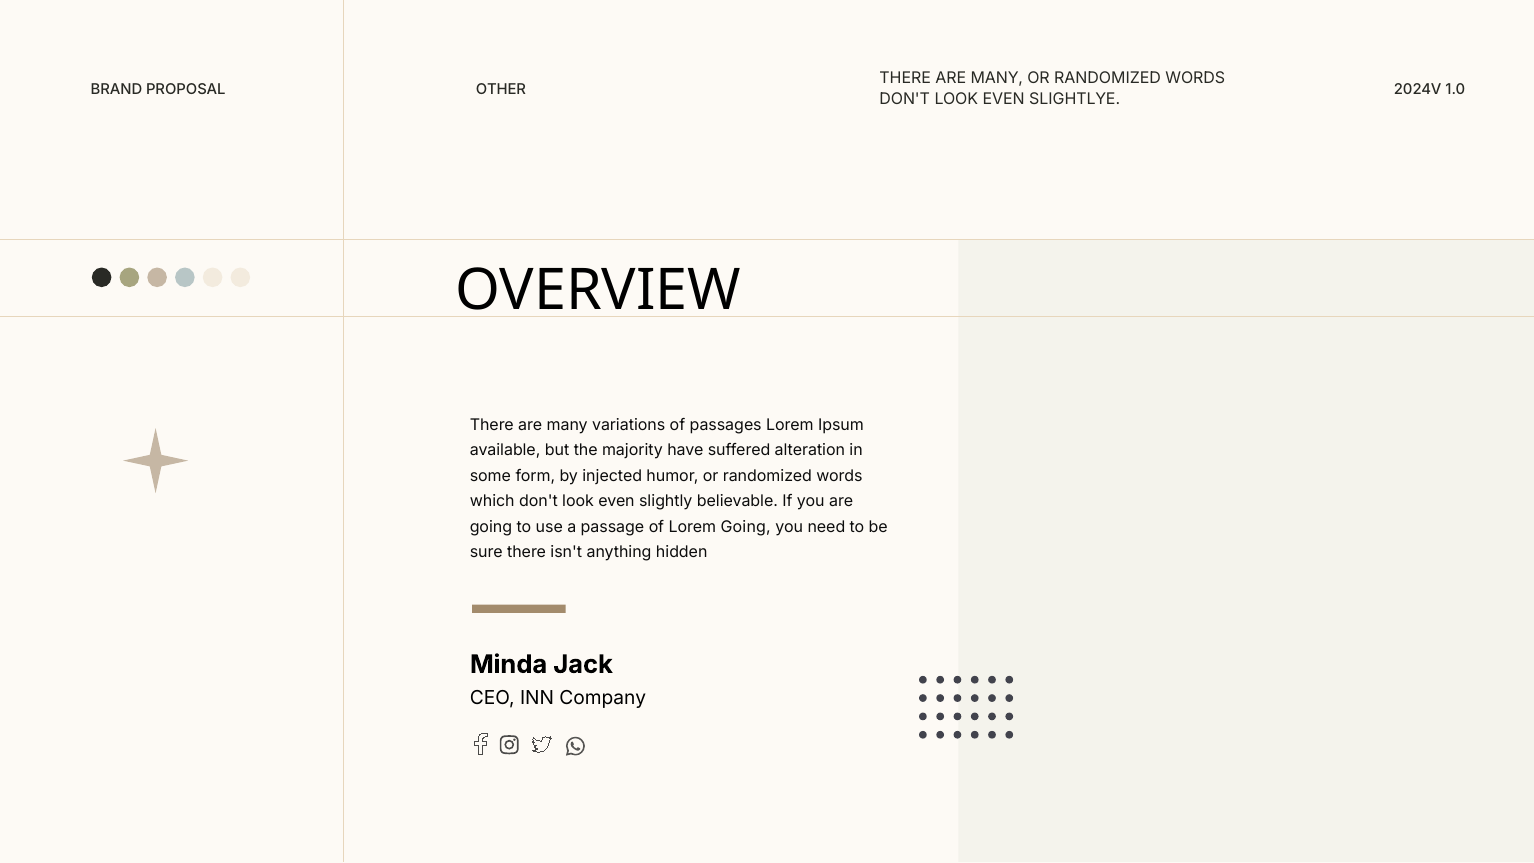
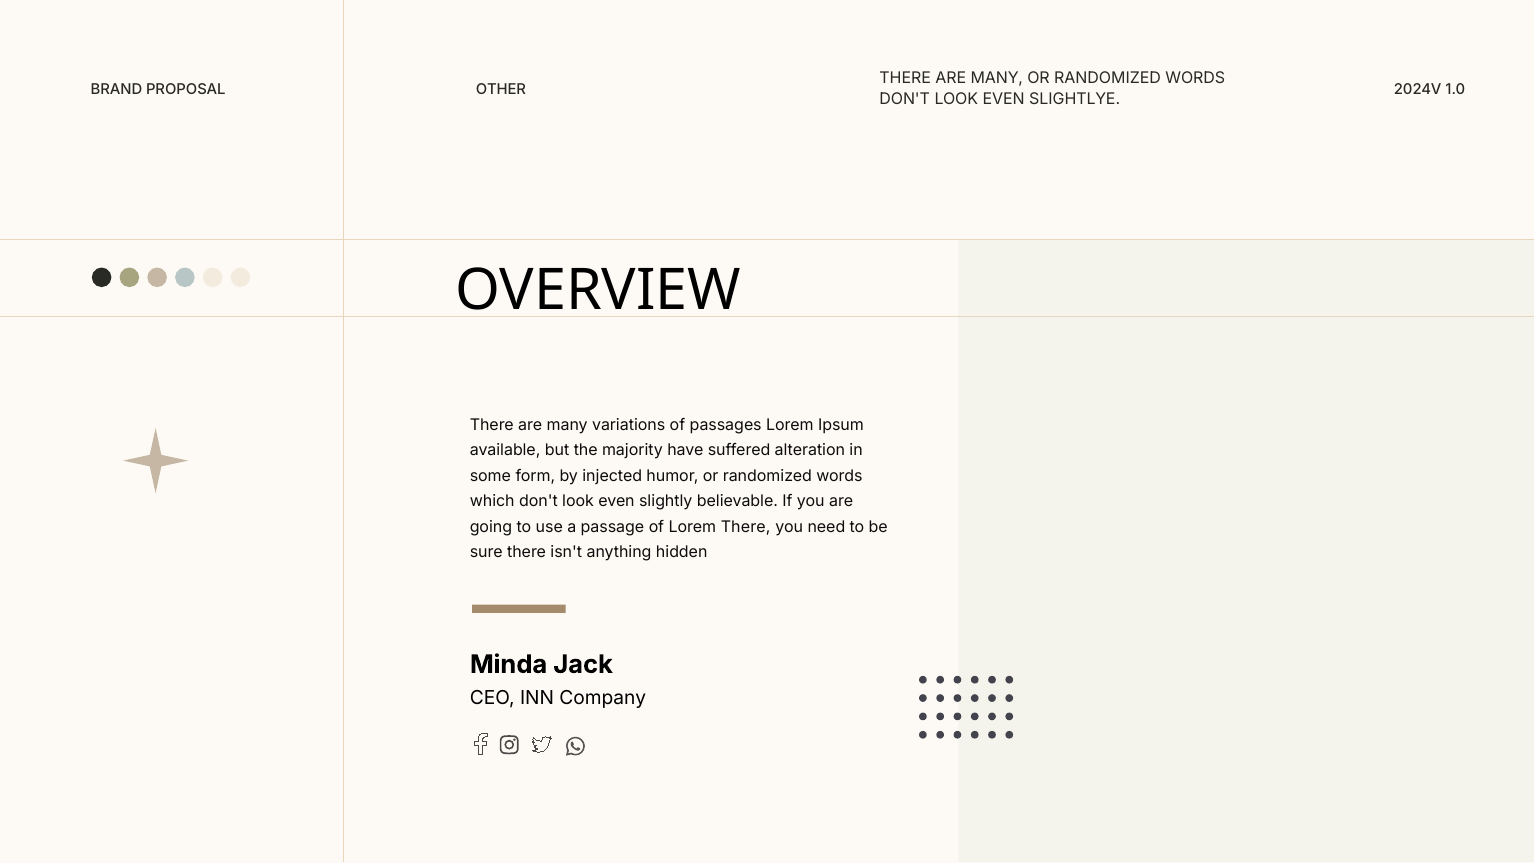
Lorem Going: Going -> There (746, 527)
